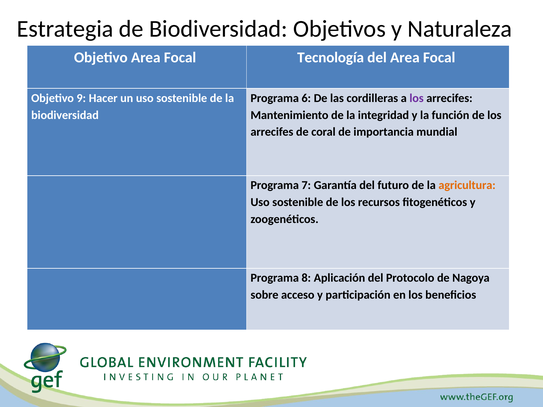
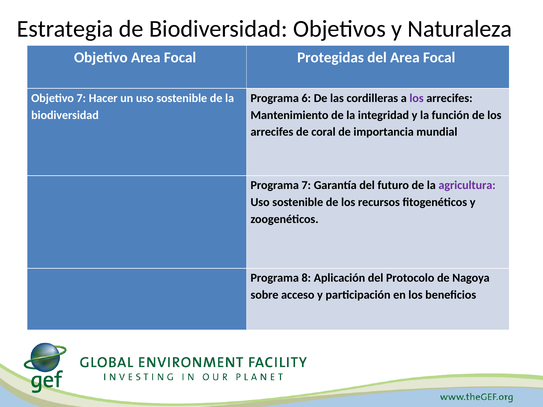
Tecnología: Tecnología -> Protegidas (331, 57)
Objetivo 9: 9 -> 7 (81, 98)
agricultura colour: orange -> purple (467, 185)
